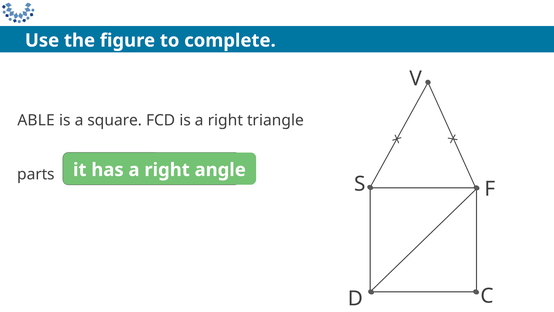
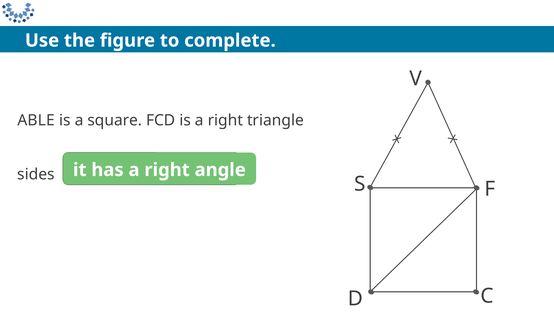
parts: parts -> sides (36, 174)
